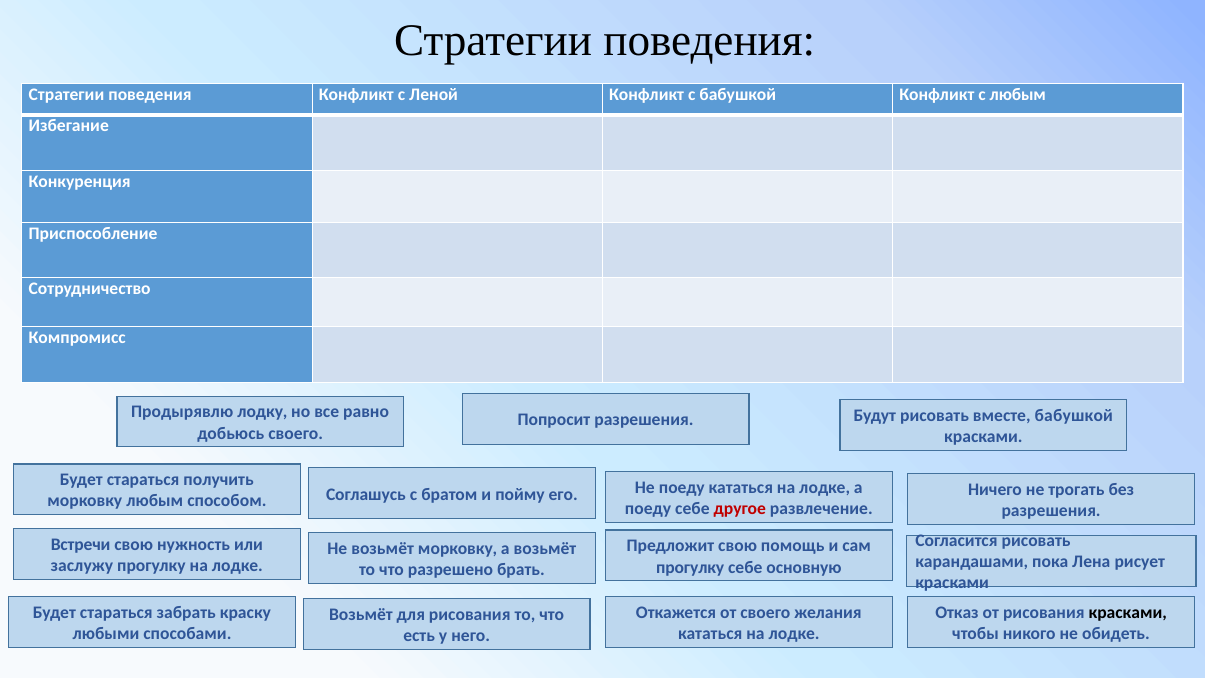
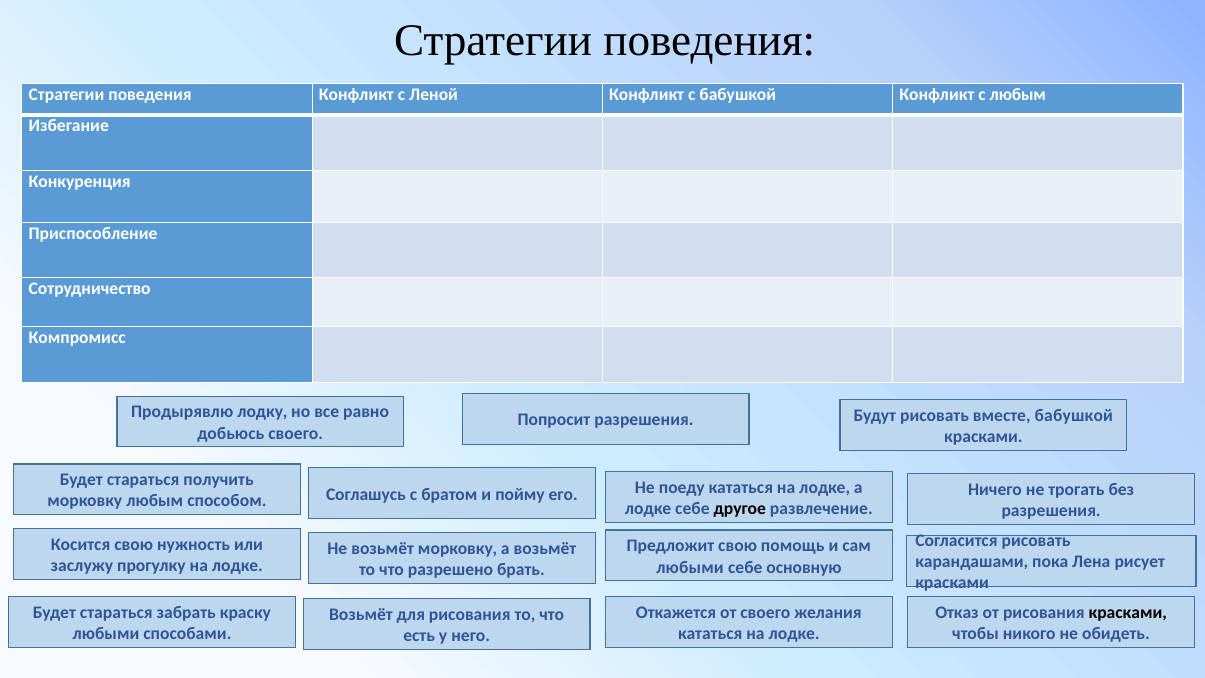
поеду: поеду -> лодке (648, 508)
другое colour: red -> black (740, 508)
Встречи: Встречи -> Косится (81, 545)
прогулку: прогулку -> любыми (690, 567)
